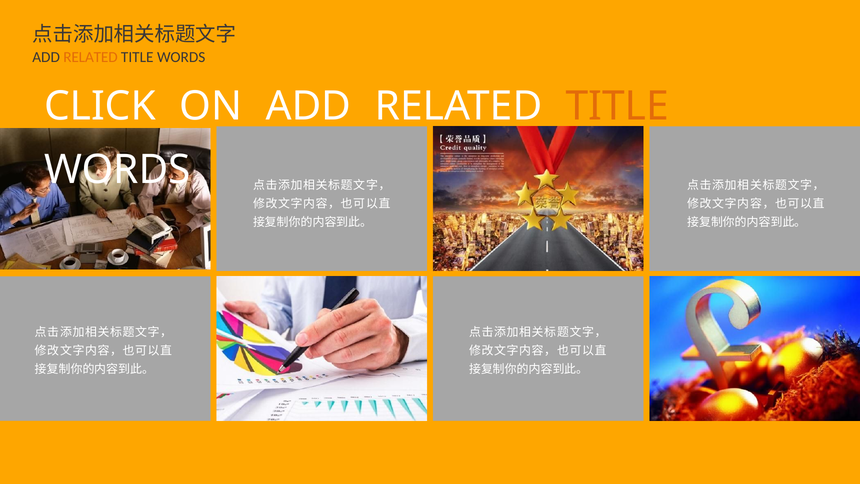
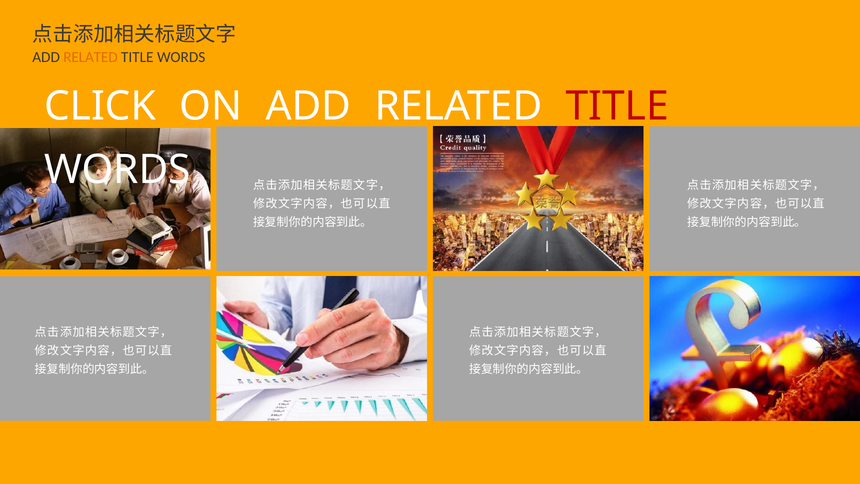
TITLE colour: orange -> red (617, 106)
